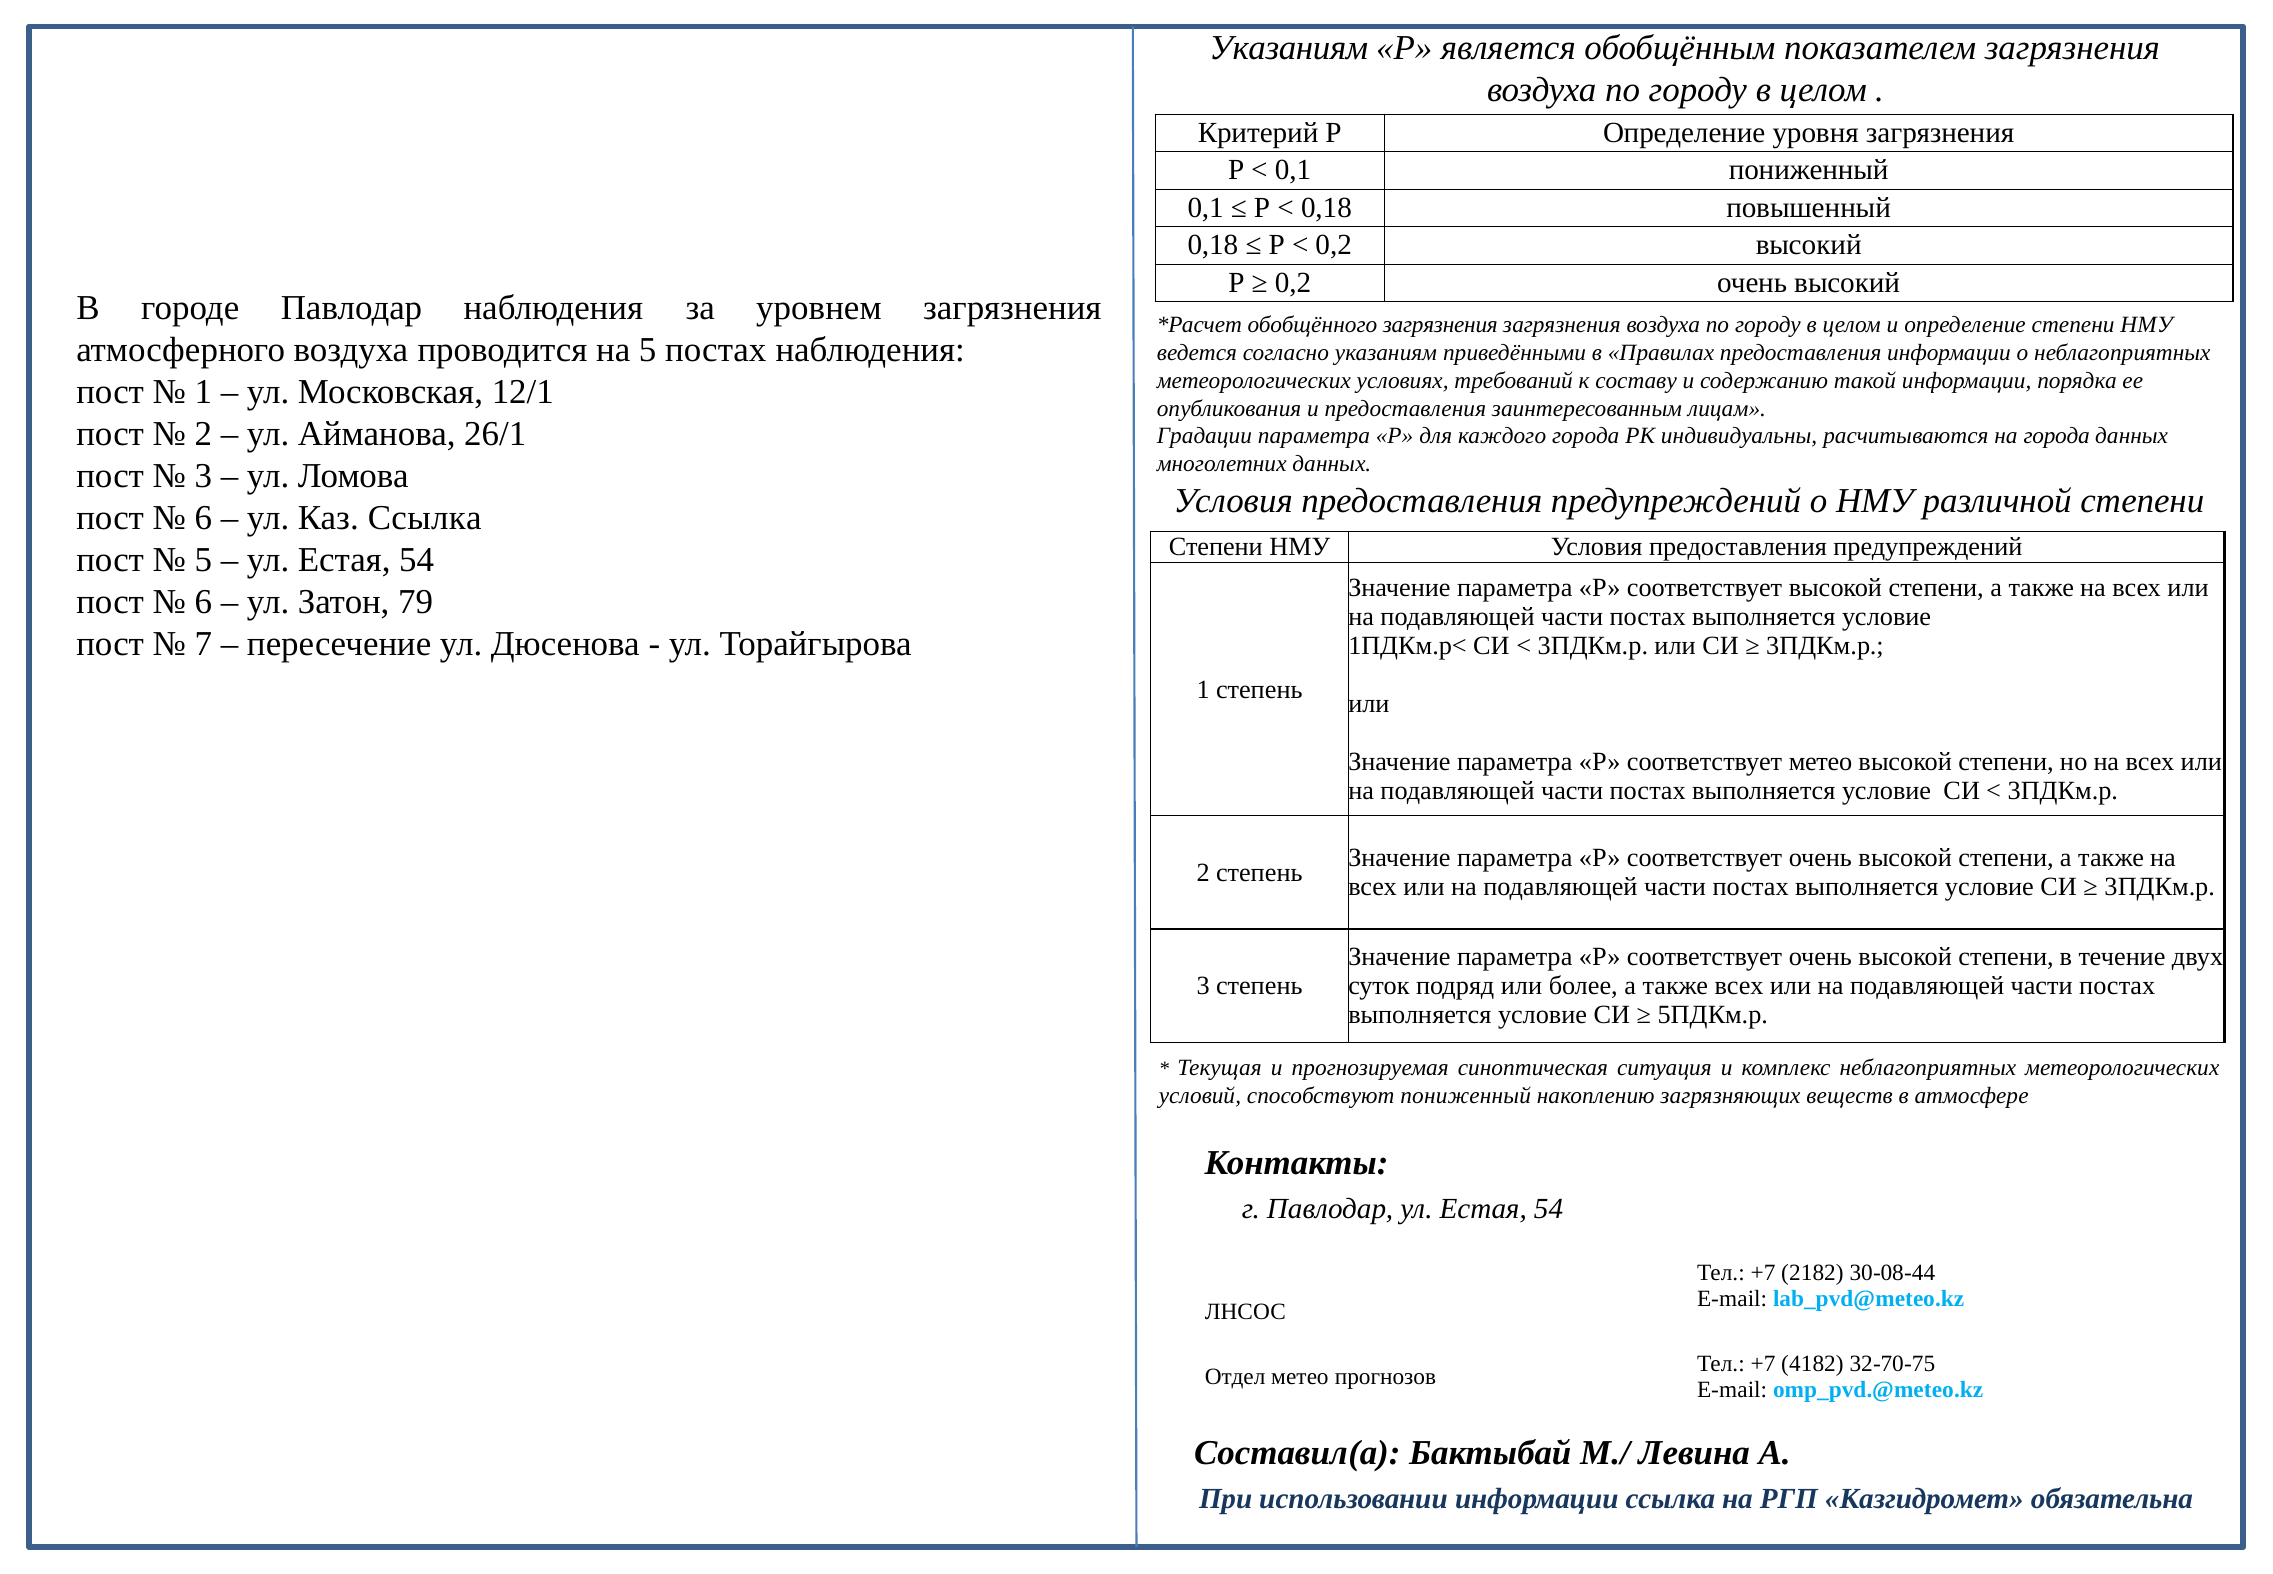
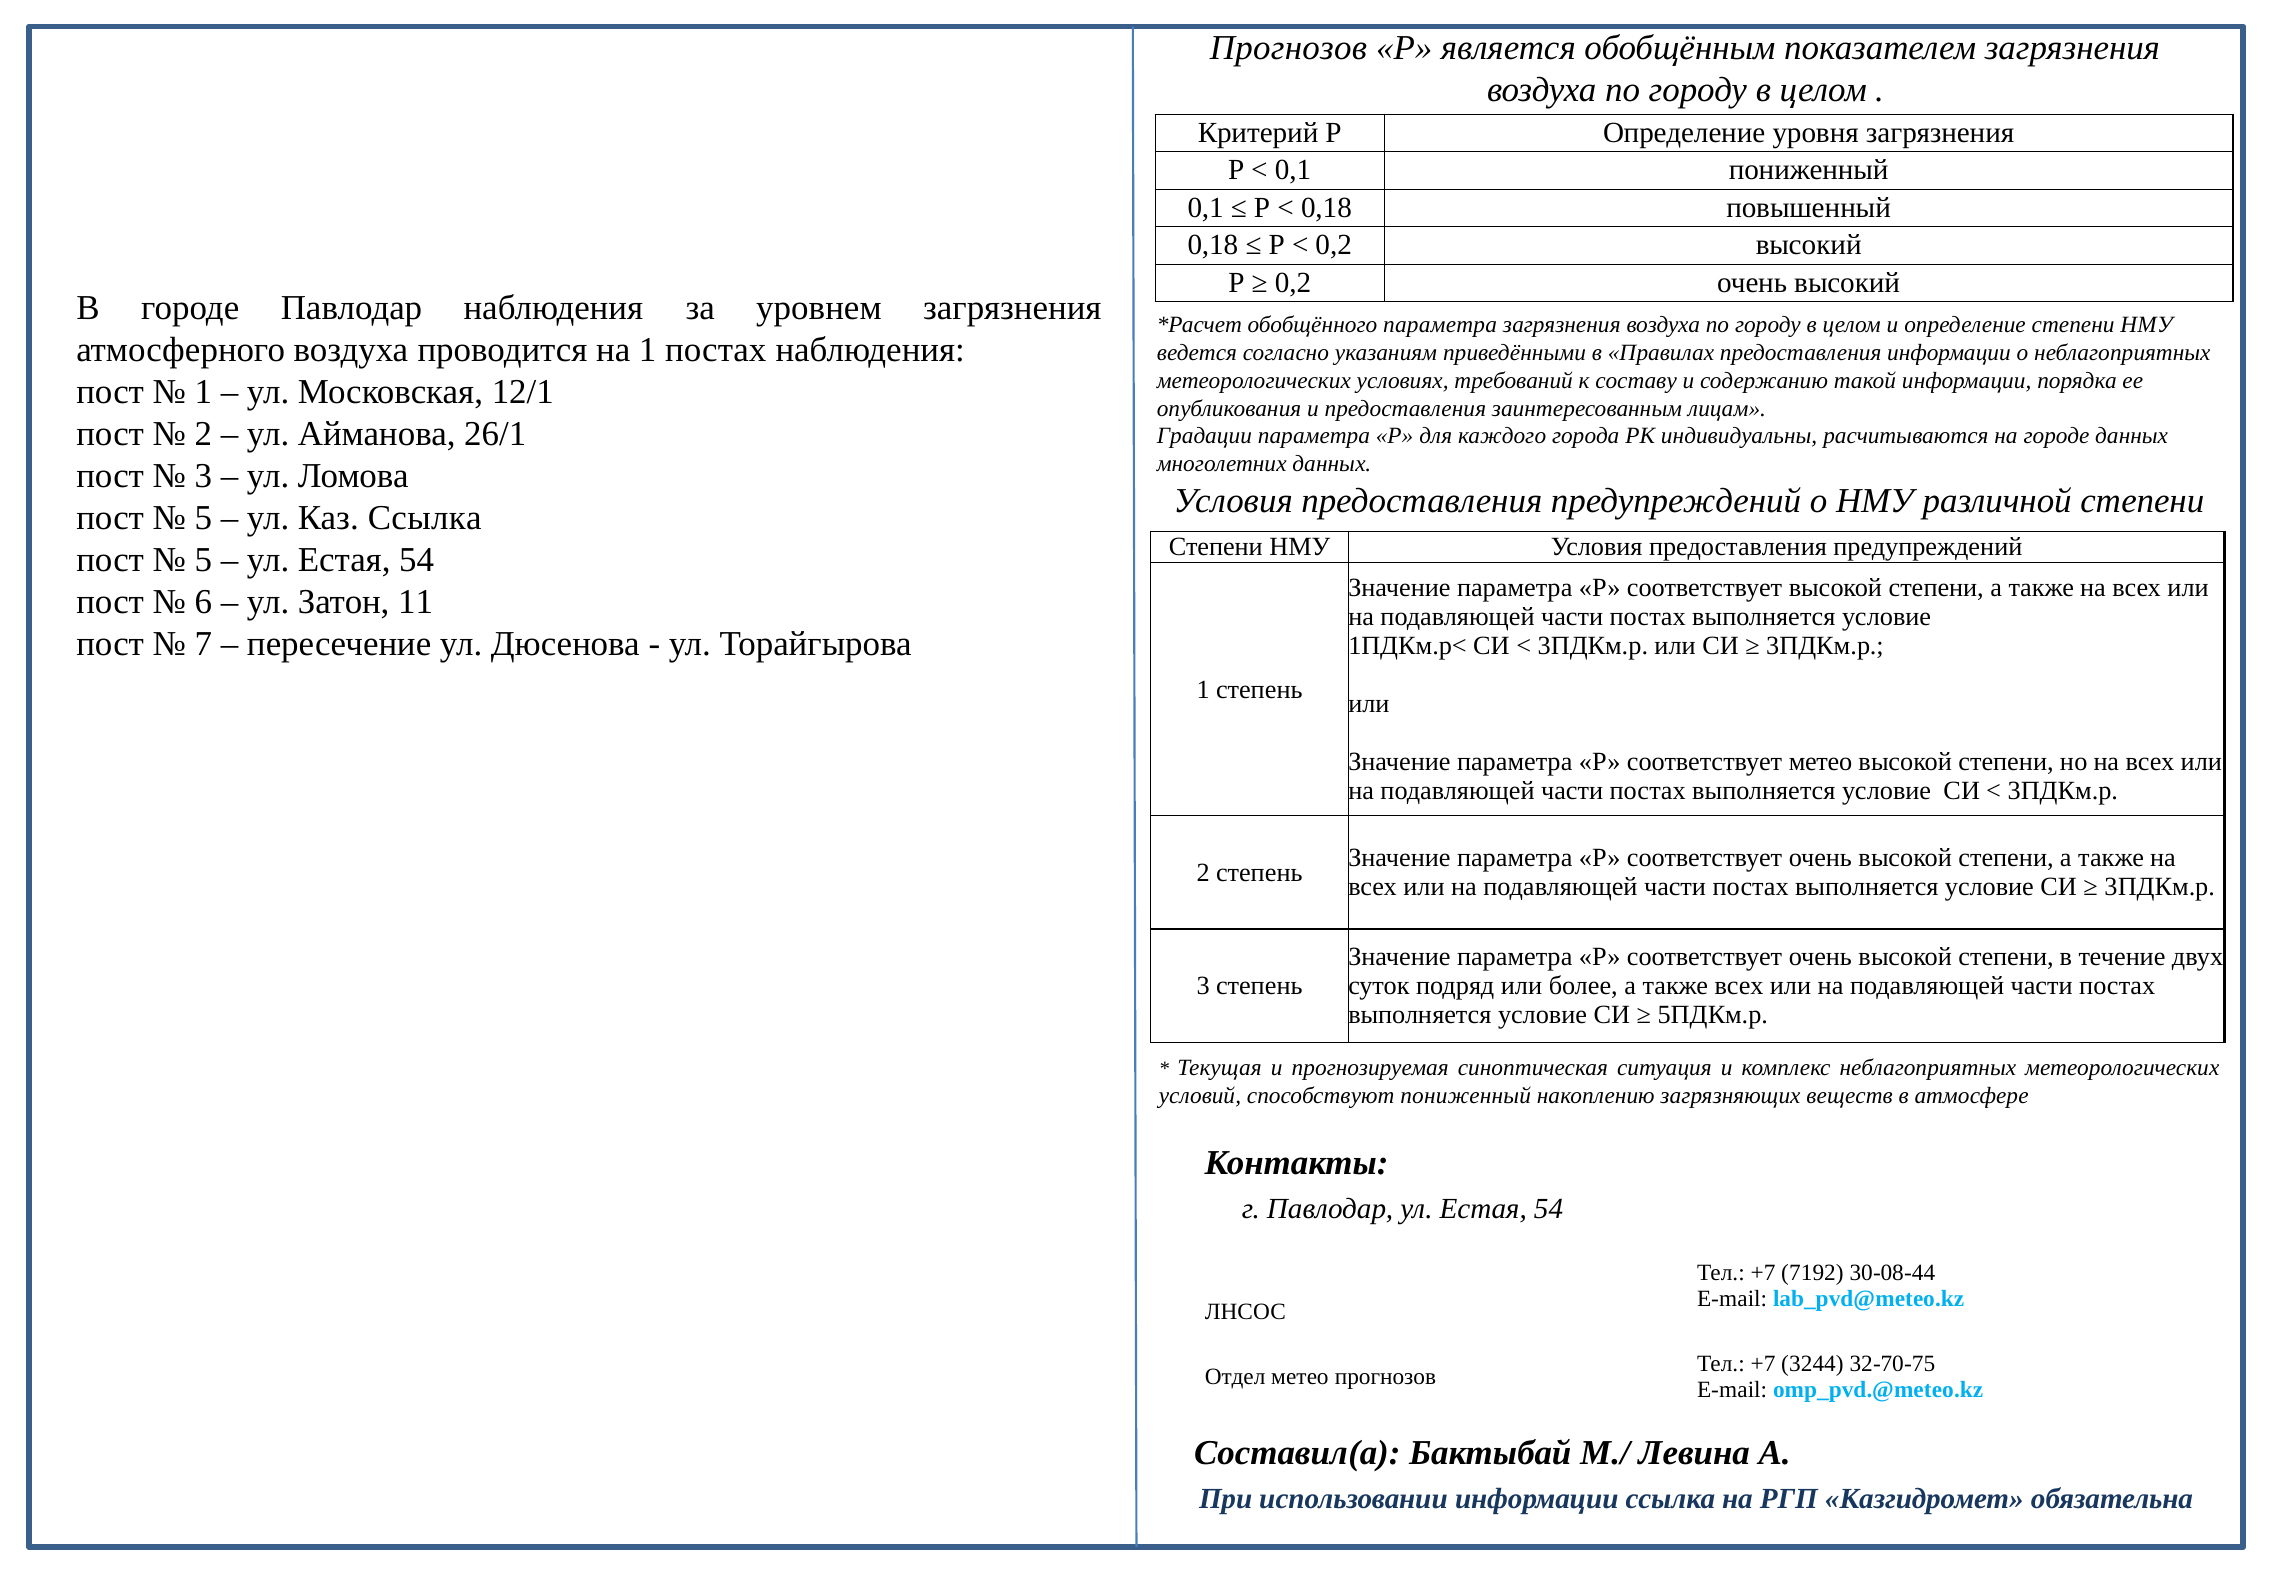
Указаниям: Указаниям -> Прогнозов (1288, 48)
обобщённого загрязнения: загрязнения -> параметра (1440, 324)
на 5: 5 -> 1 (648, 350)
на города: города -> городе (2057, 436)
6: 6 -> 5 (203, 518)
79: 79 -> 11 (416, 602)
2182: 2182 -> 7192 (1812, 1272)
4182: 4182 -> 3244 (1812, 1363)
